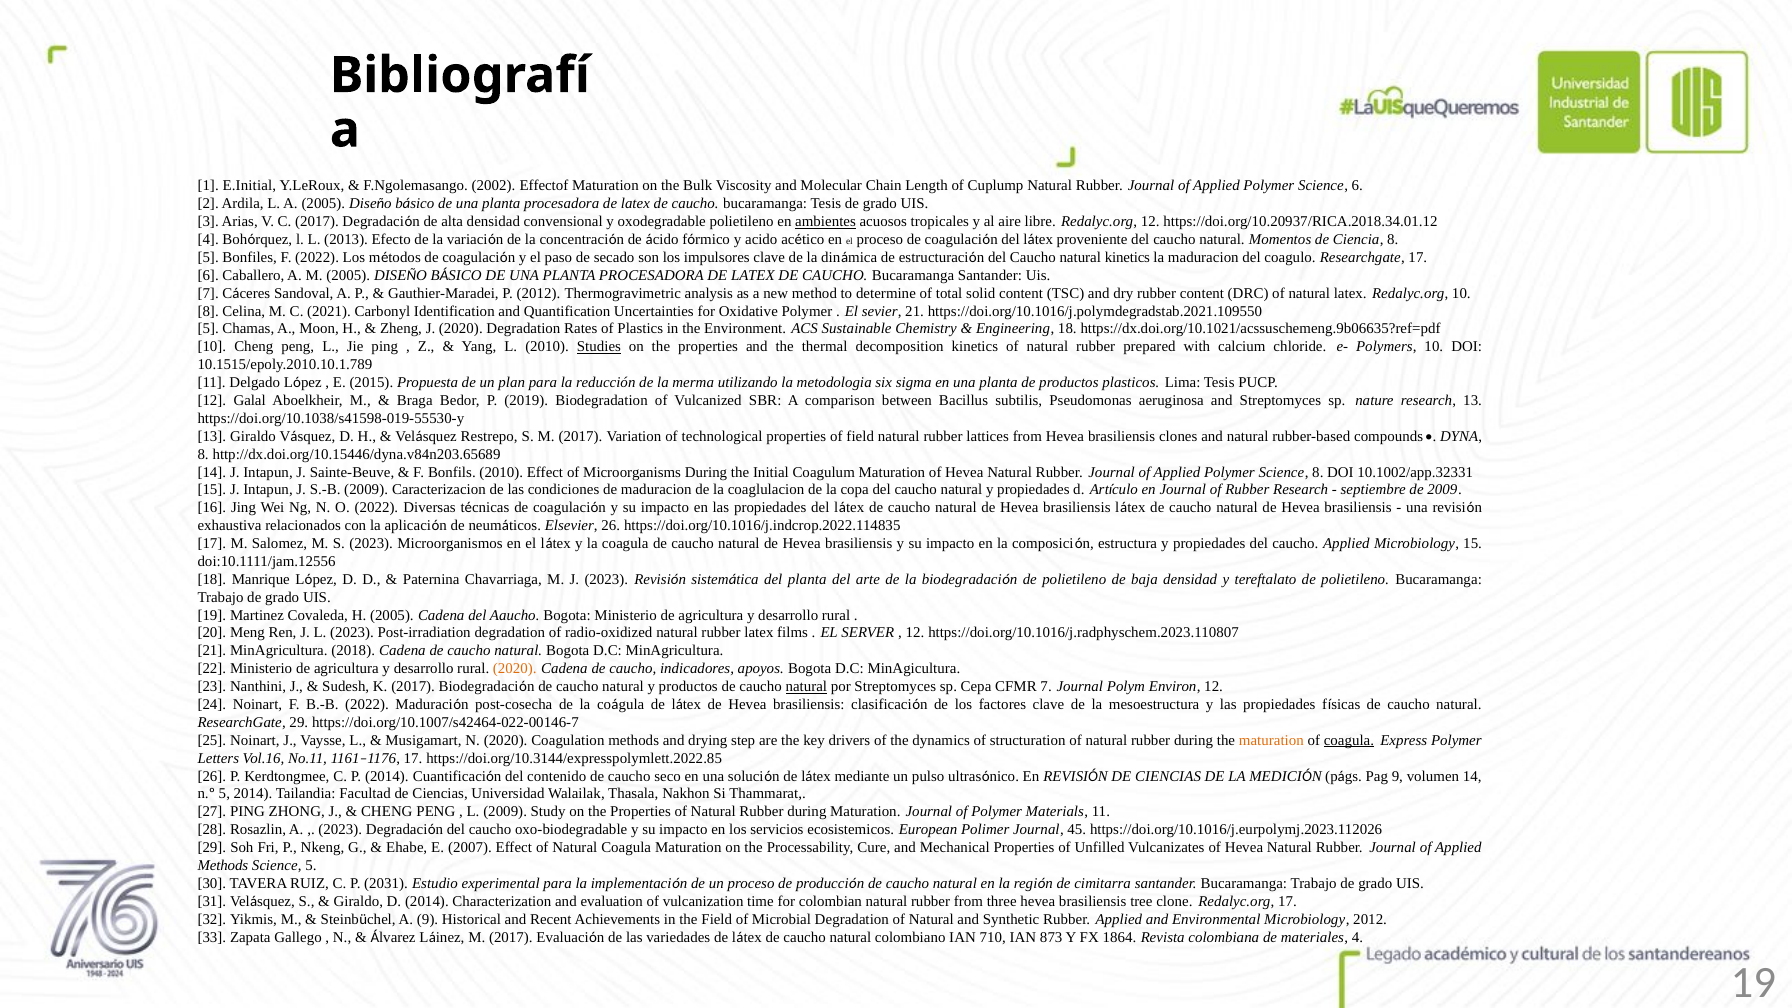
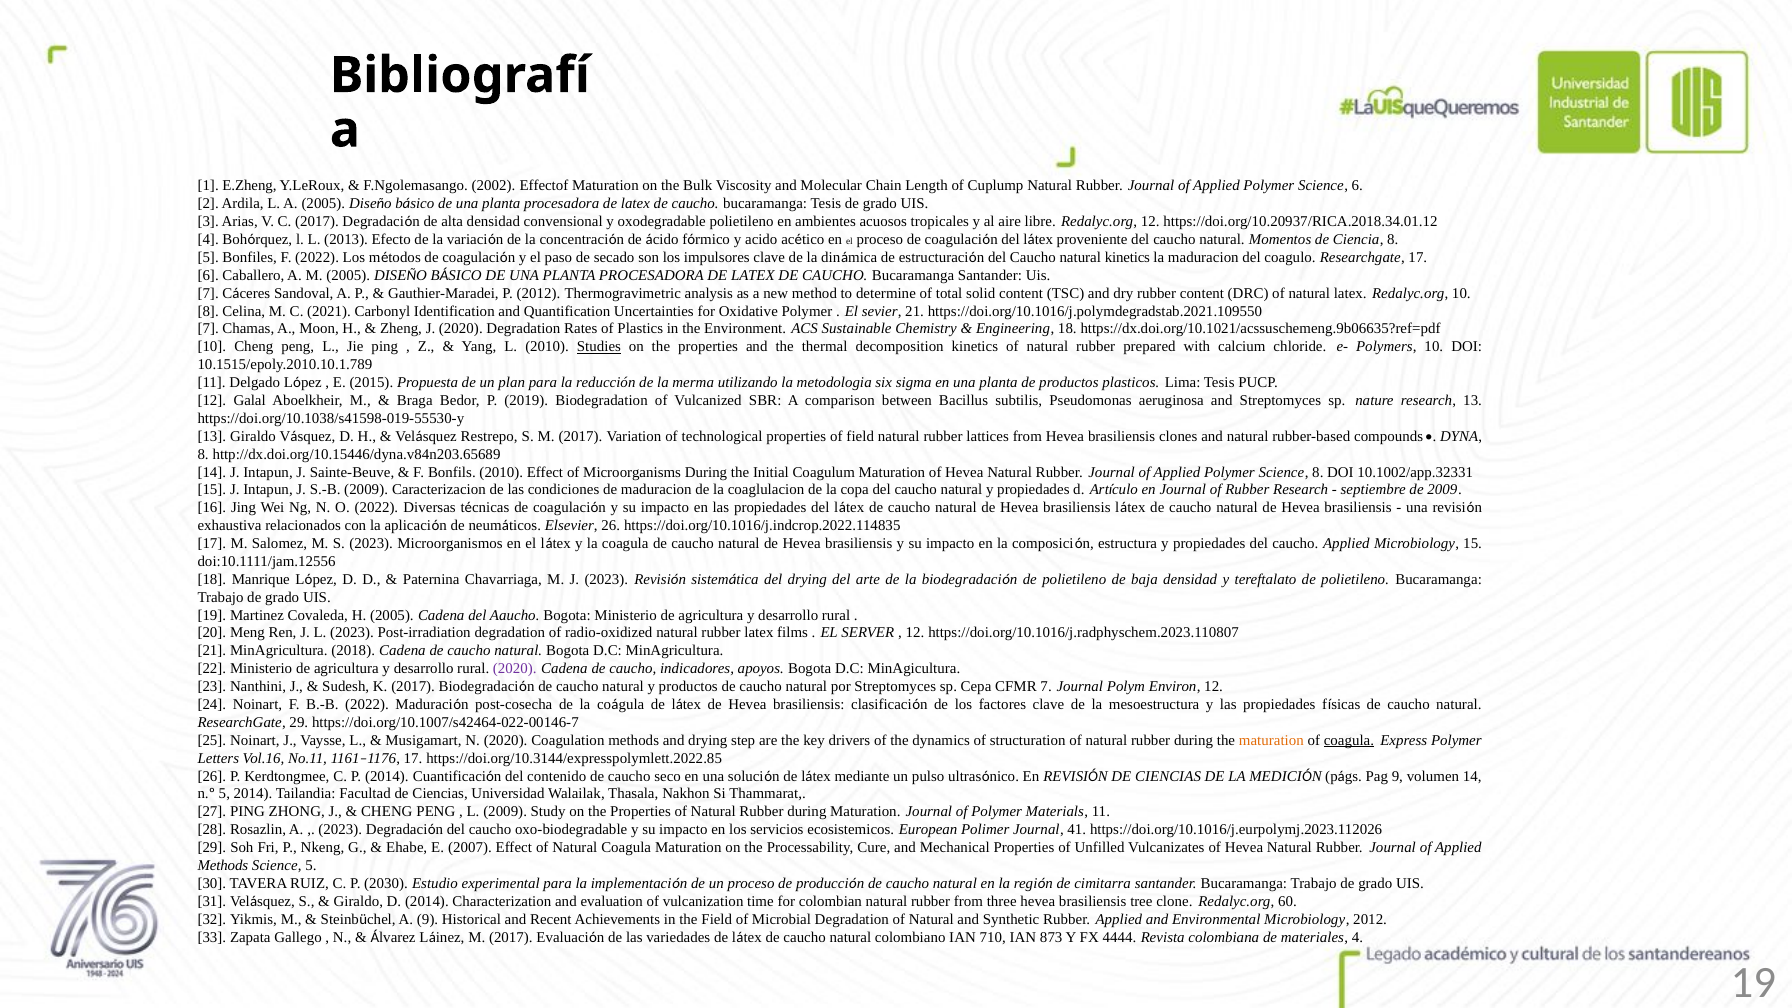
E.Initial: E.Initial -> E.Zheng (249, 186)
ambientes underline: present -> none (826, 222)
5: 5 -> 7 (208, 329)
del planta: planta -> drying (807, 579)
2020 colour: orange -> purple (515, 669)
natural underline: present -> none (806, 687)
45: 45 -> 41 (1077, 830)
2031: 2031 -> 2030 (386, 883)
Redalyc.org 17: 17 -> 60 (1287, 901)
1864: 1864 -> 4444 (1119, 937)
